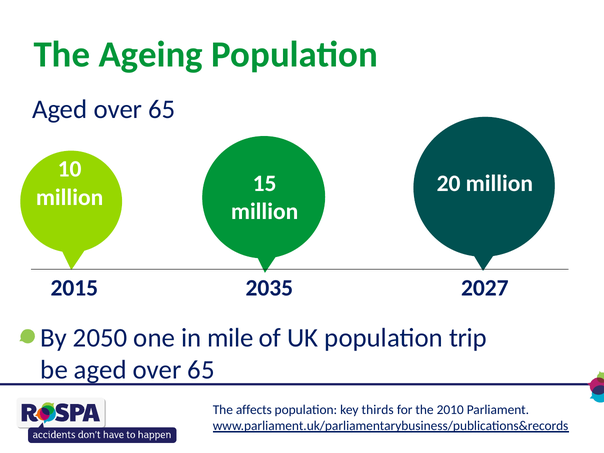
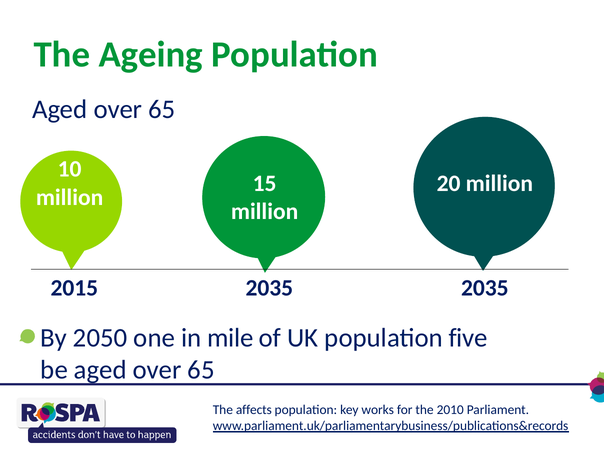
2027: 2027 -> 2035 (485, 288)
trip: trip -> five (468, 338)
thirds: thirds -> works (378, 410)
